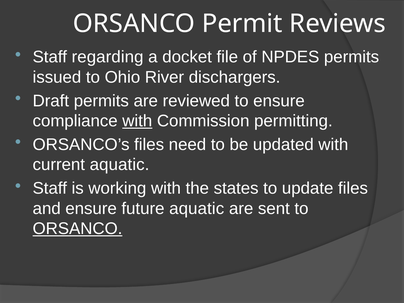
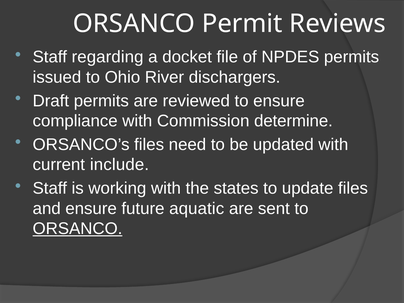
with underline: present -> none (137, 121)
permitting: permitting -> determine (293, 121)
current aquatic: aquatic -> include (119, 165)
